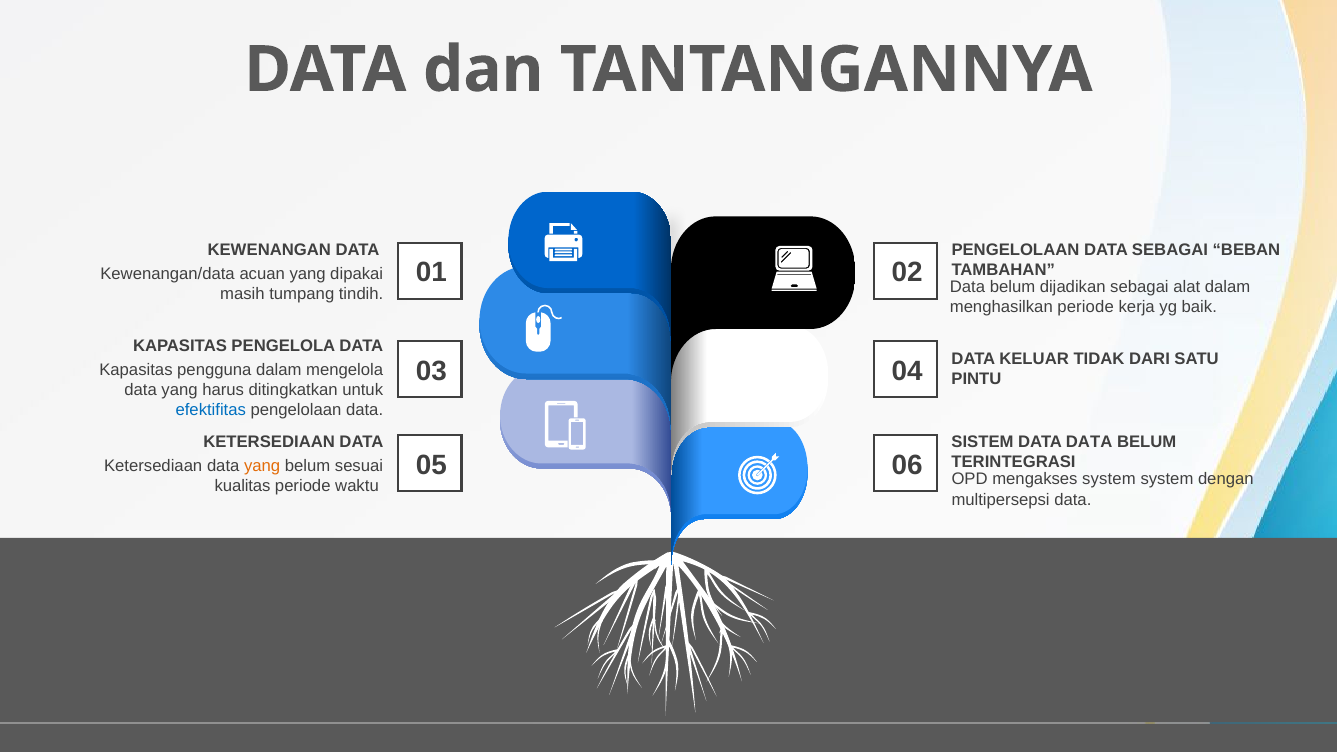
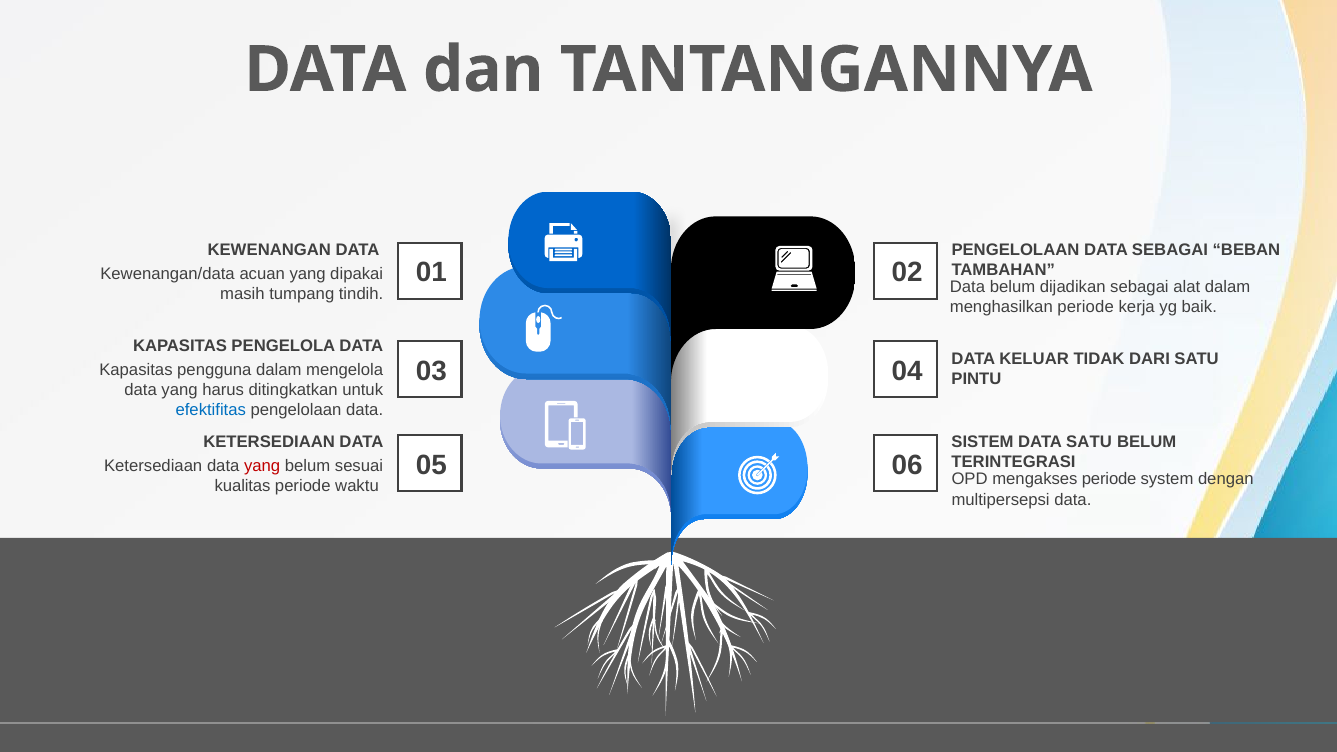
DATA DATA: DATA -> SATU (1089, 442)
yang colour: orange -> red (262, 466)
mengakses system: system -> periode (1109, 480)
